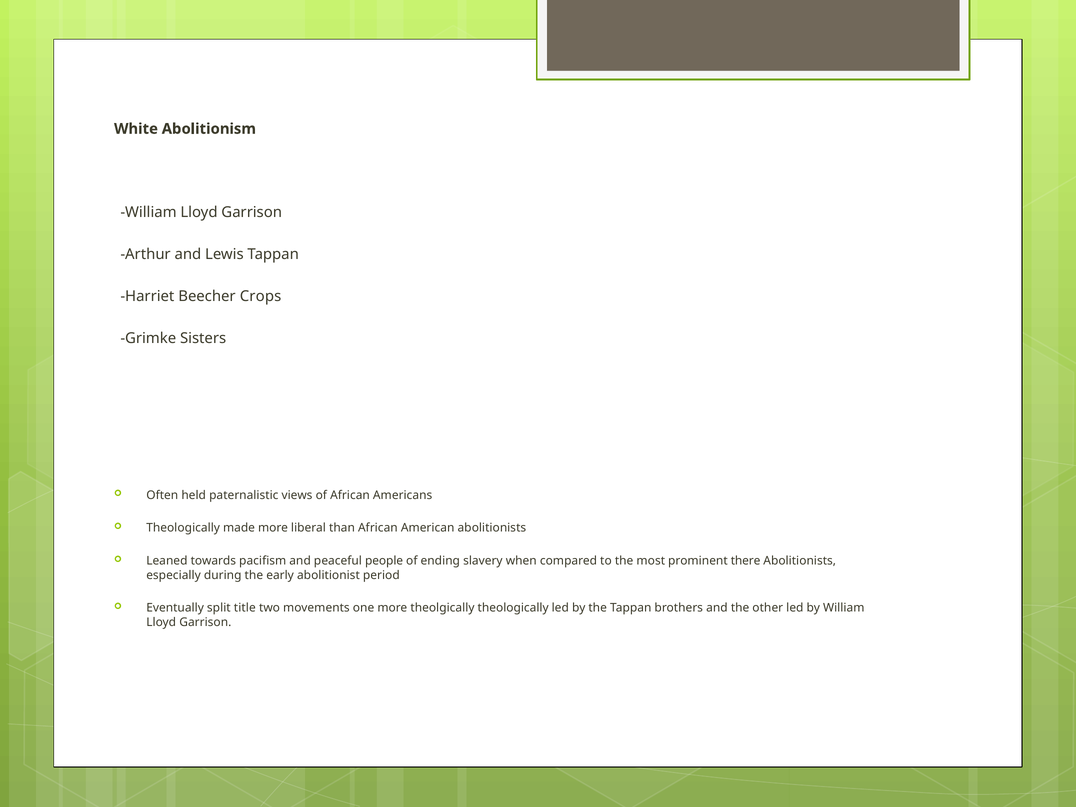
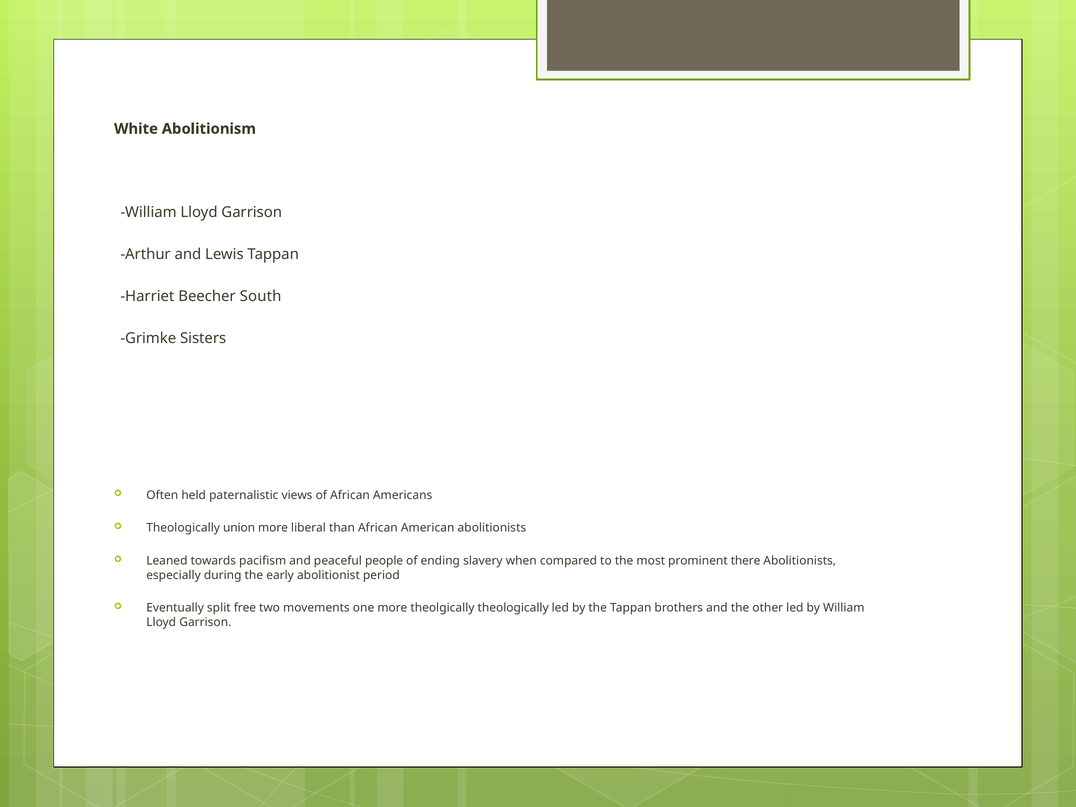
Crops: Crops -> South (261, 296)
made: made -> union (239, 528)
title: title -> free (245, 608)
